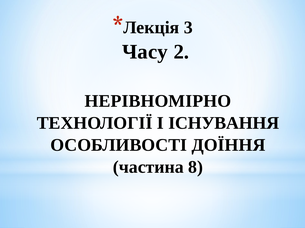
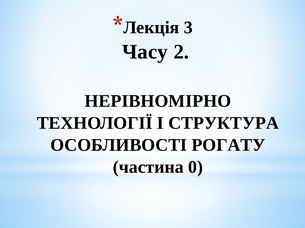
ІСНУВАННЯ: ІСНУВАННЯ -> СТРУКТУРА (224, 123)
ДОЇННЯ: ДОЇННЯ -> РОГАТУ (228, 146)
8: 8 -> 0 (196, 168)
